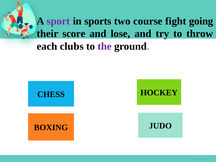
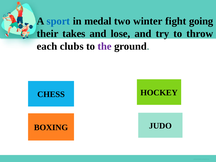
sport colour: purple -> blue (58, 21)
sports: sports -> medal (98, 21)
course: course -> winter (148, 21)
score: score -> takes (74, 34)
